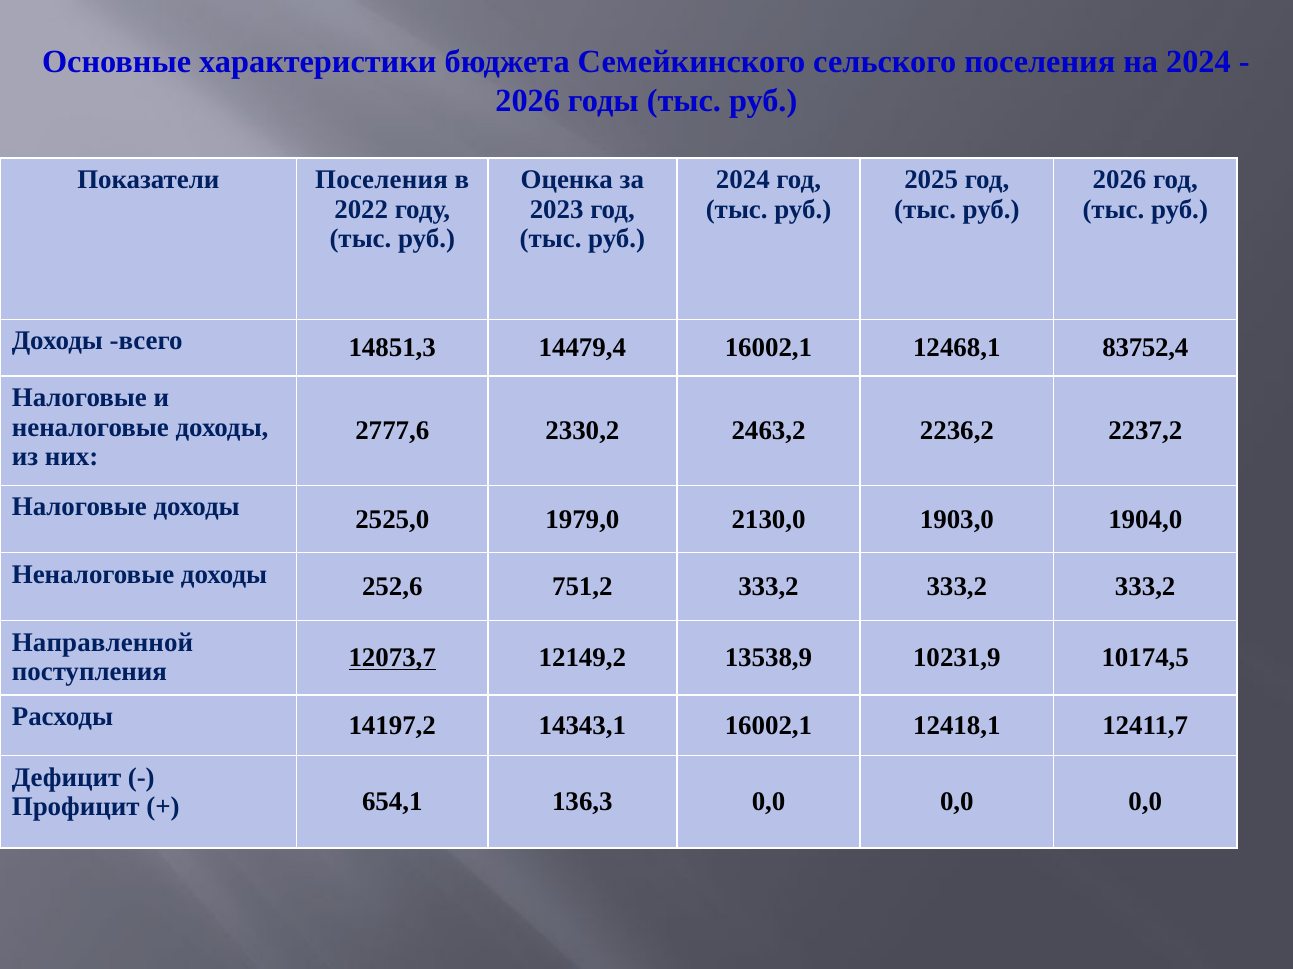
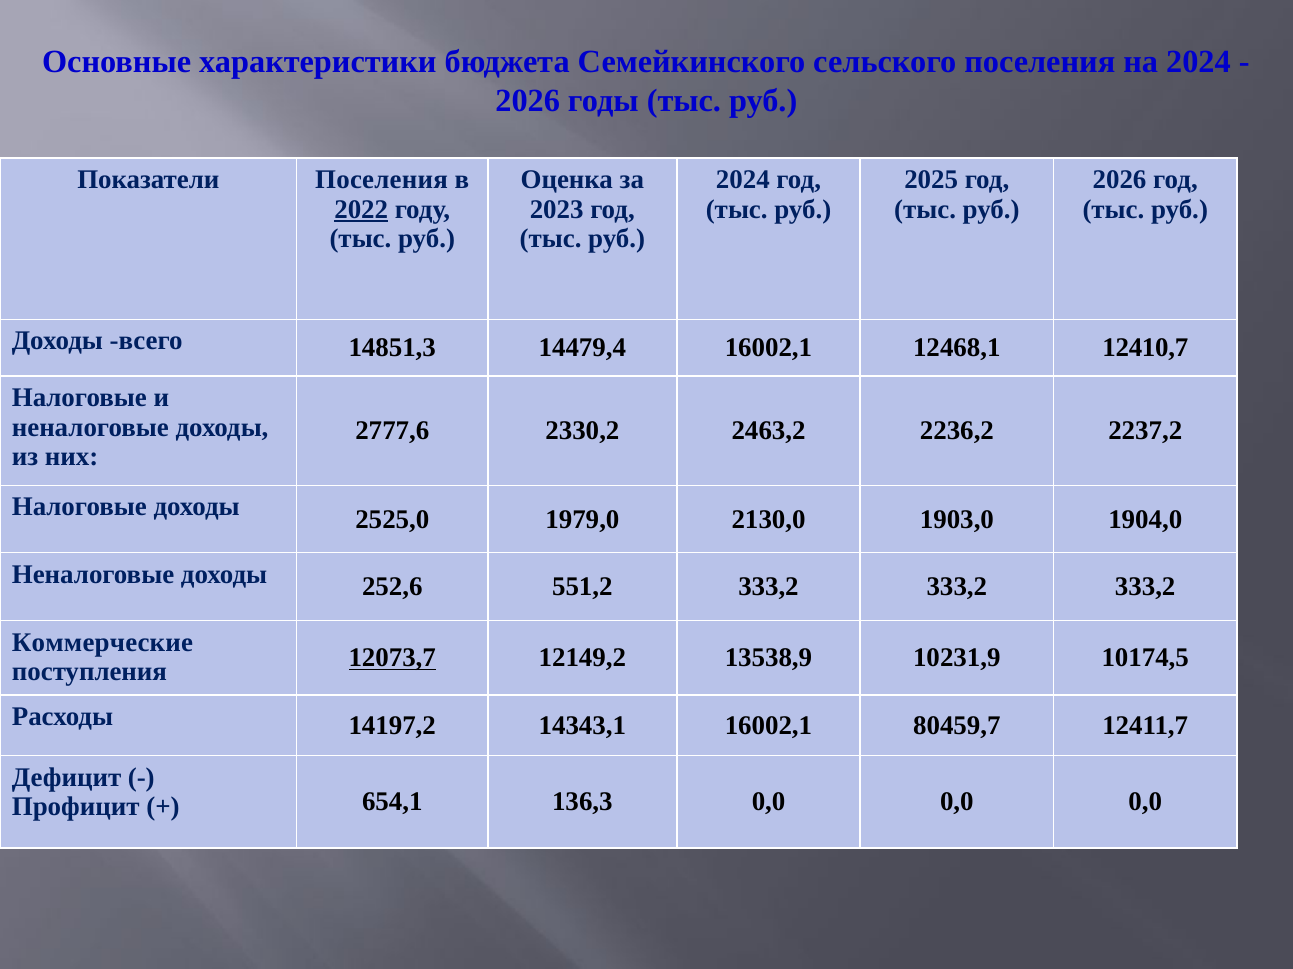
2022 underline: none -> present (361, 209)
83752,4: 83752,4 -> 12410,7 (1145, 348)
751,2: 751,2 -> 551,2 (582, 587)
Направленной: Направленной -> Коммерческие (103, 643)
12418,1: 12418,1 -> 80459,7 (957, 726)
